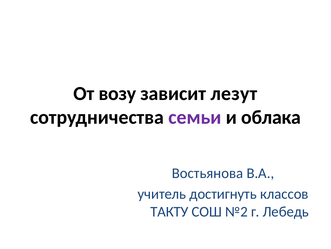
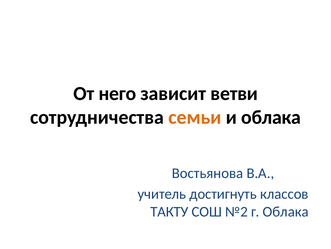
возу: возу -> него (117, 93)
лезут: лезут -> ветви (234, 93)
семьи colour: purple -> orange (195, 117)
г Лебедь: Лебедь -> Облака (286, 211)
